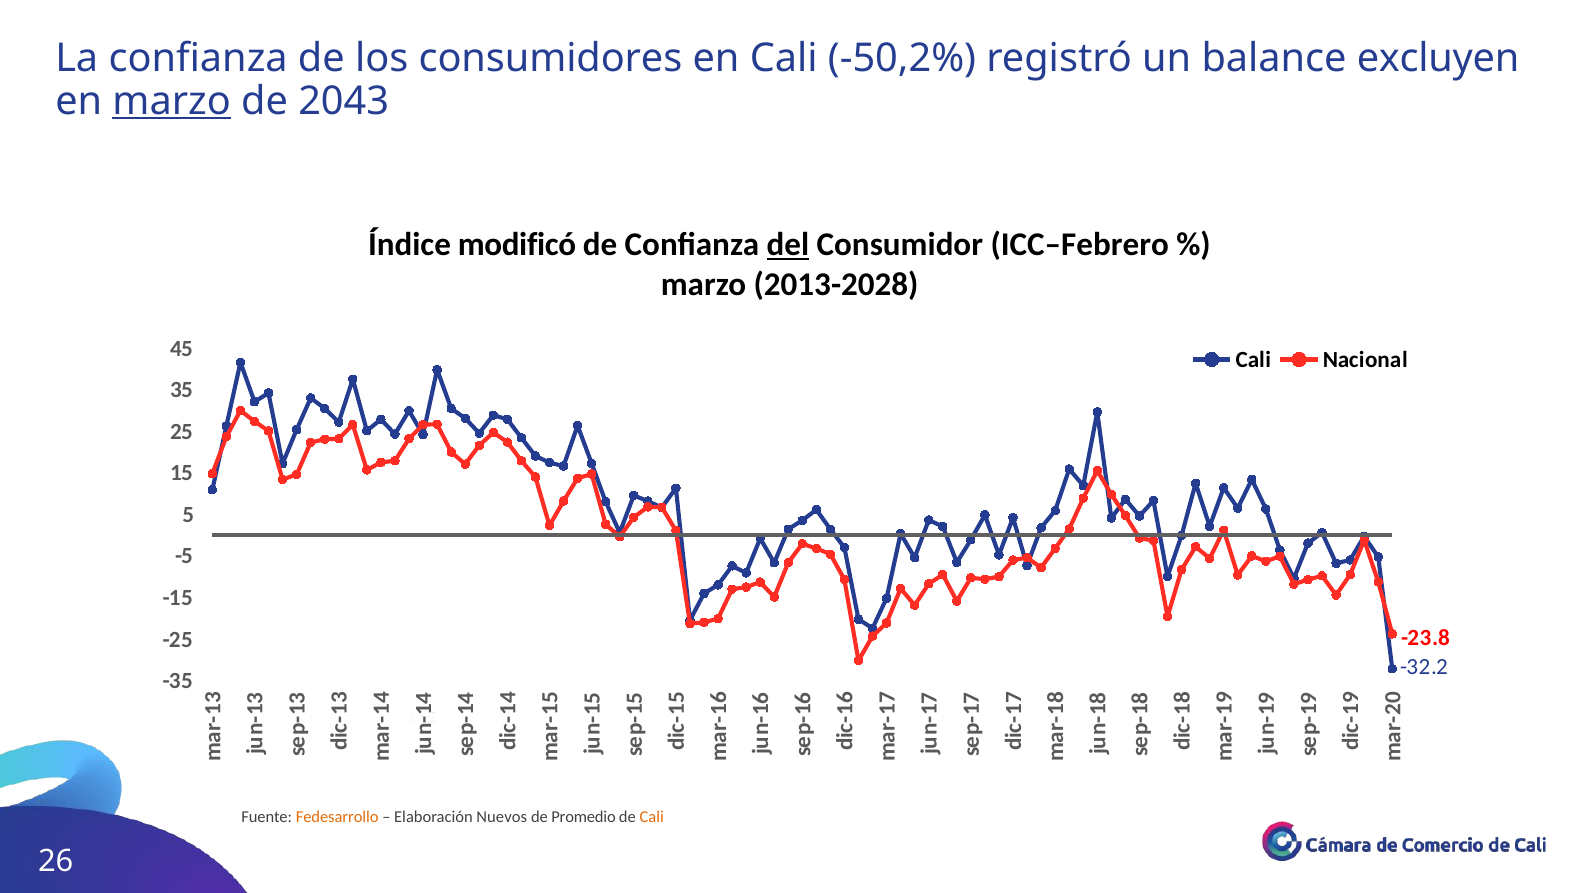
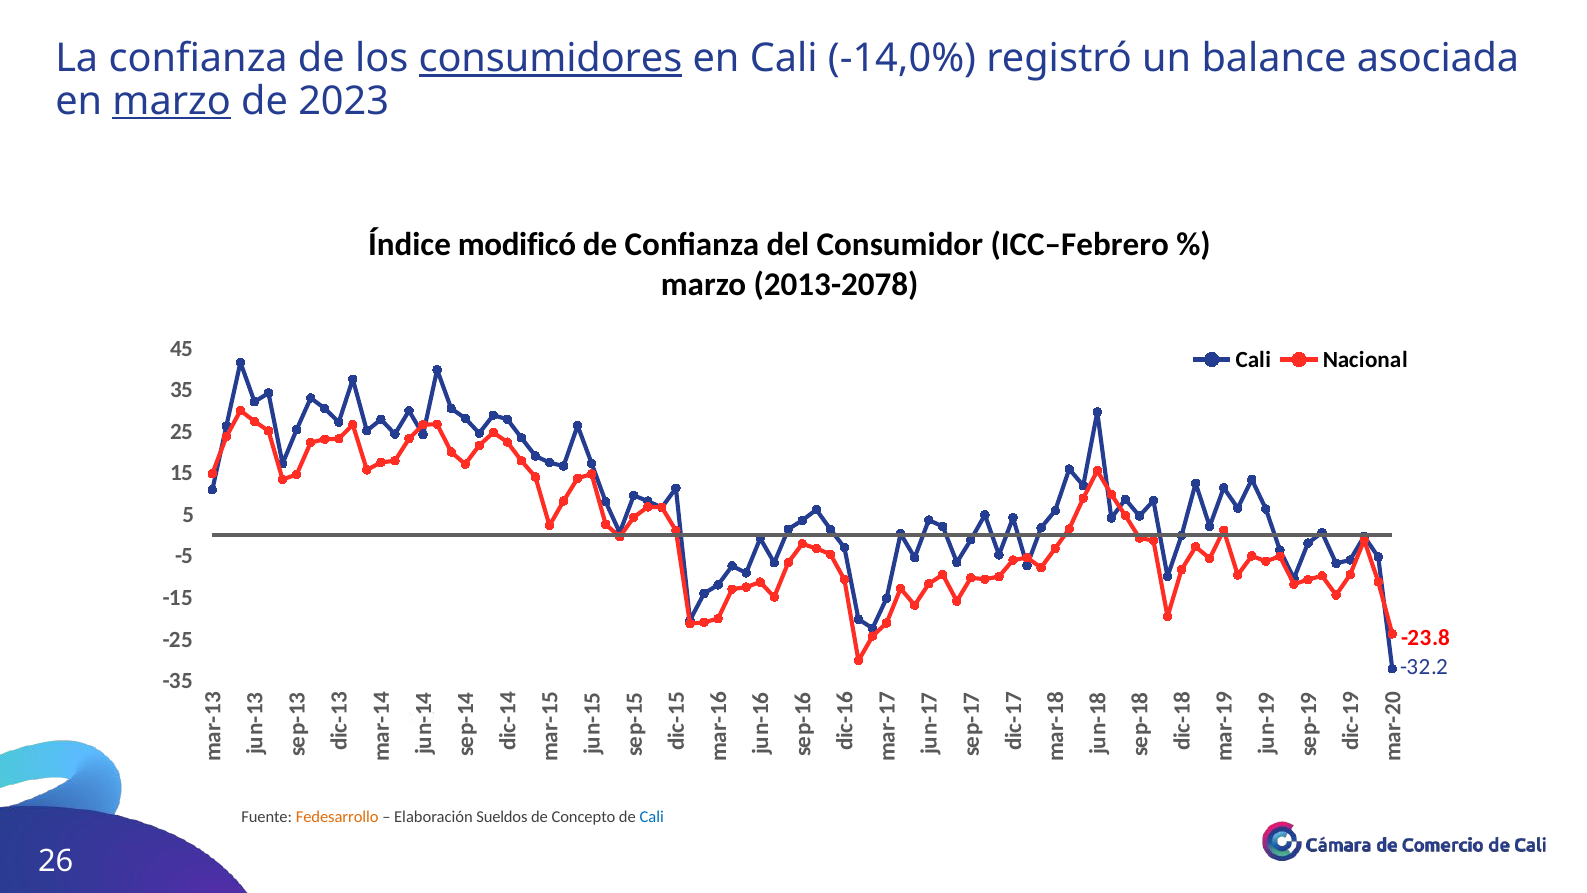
consumidores underline: none -> present (550, 58)
-50,2%: -50,2% -> -14,0% (902, 58)
excluyen: excluyen -> asociada (1438, 58)
2043: 2043 -> 2023 (344, 101)
del underline: present -> none (788, 245)
2013-2028: 2013-2028 -> 2013-2078 (836, 284)
Nuevos: Nuevos -> Sueldos (502, 817)
Promedio: Promedio -> Concepto (584, 817)
Cali colour: orange -> blue (652, 817)
